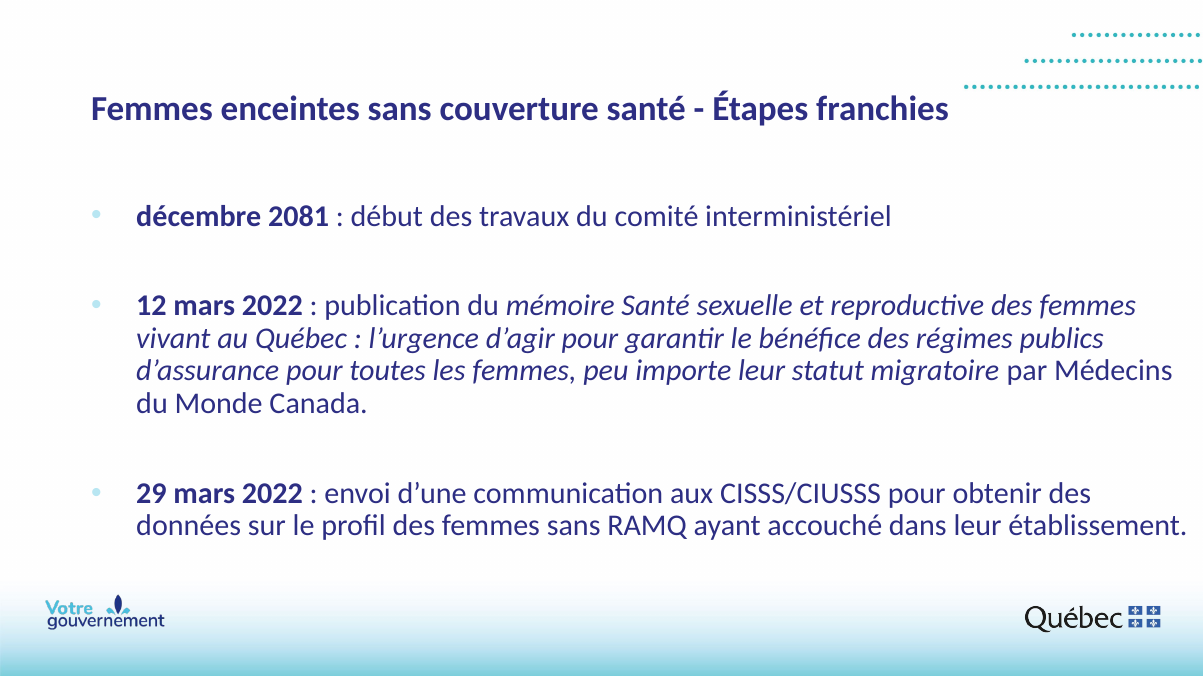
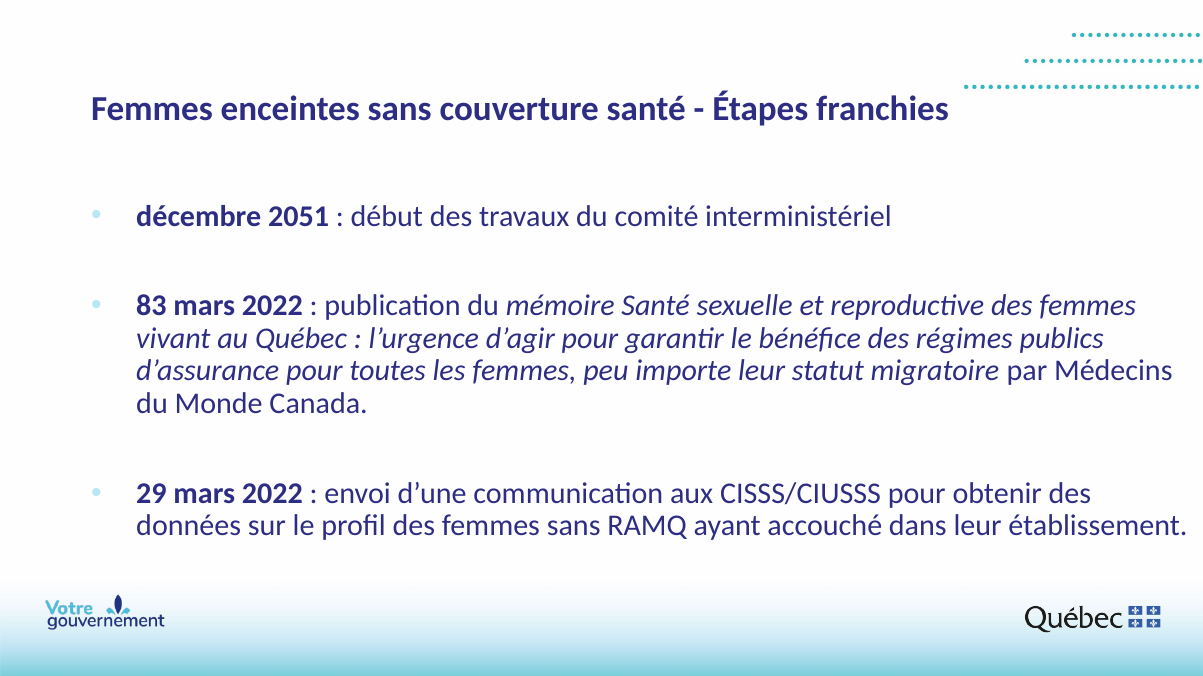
2081: 2081 -> 2051 (299, 216)
12: 12 -> 83 (151, 306)
